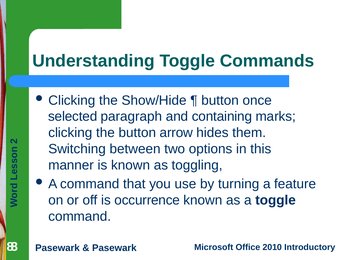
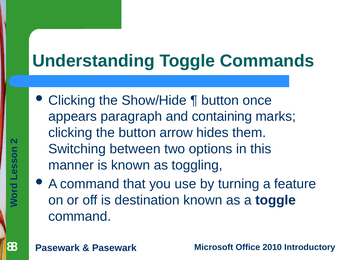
selected: selected -> appears (73, 117)
occurrence: occurrence -> destination (147, 200)
